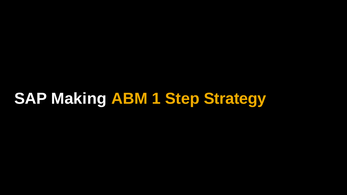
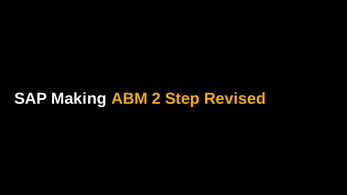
1: 1 -> 2 (156, 99)
Strategy: Strategy -> Revised (235, 99)
